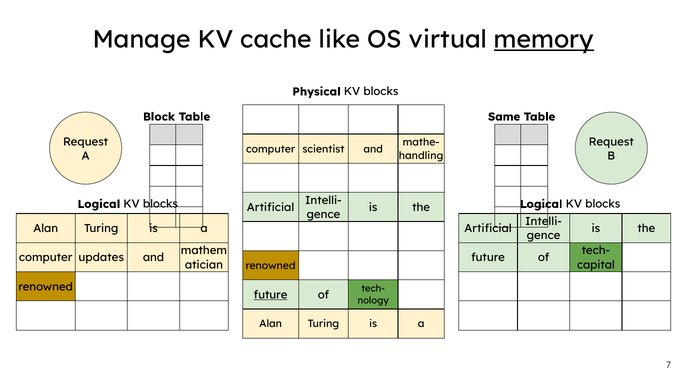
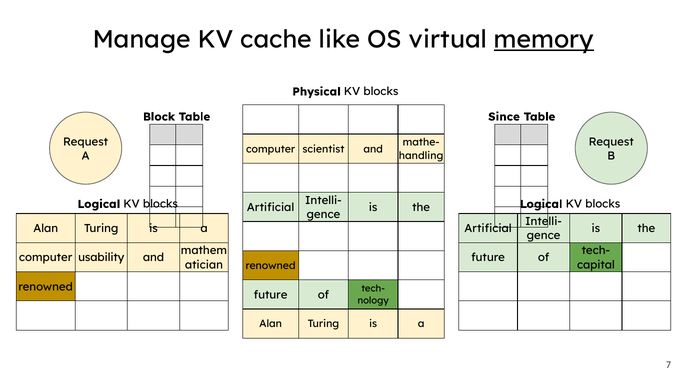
Same: Same -> Since (504, 117)
updates: updates -> usability (101, 258)
future underline: present -> none (271, 295)
